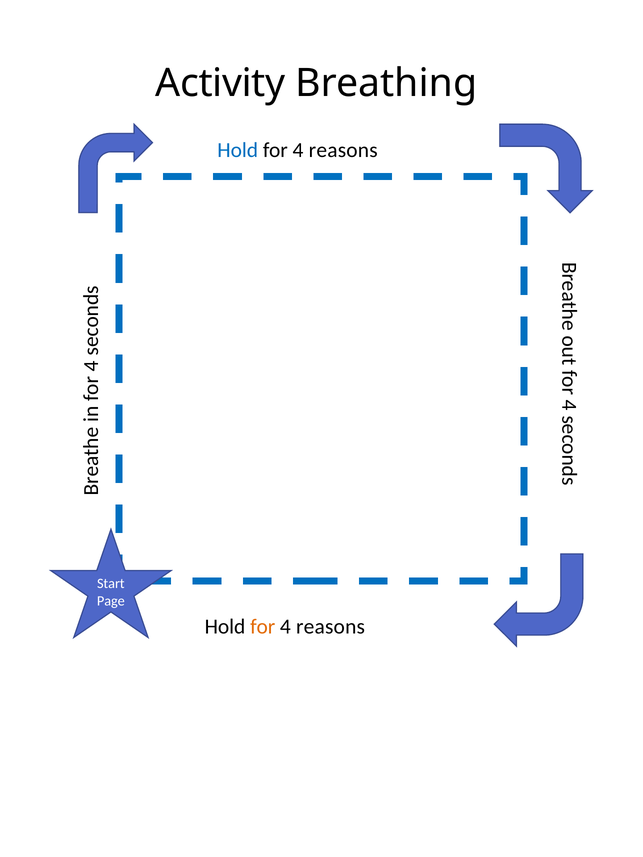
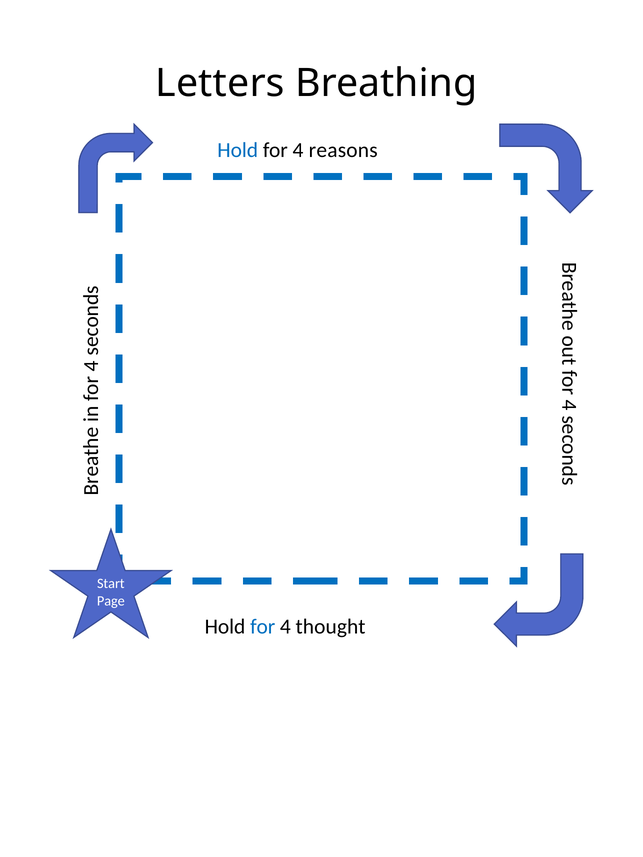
Activity: Activity -> Letters (220, 84)
for colour: orange -> blue (263, 627)
reasons: reasons -> thought (331, 627)
